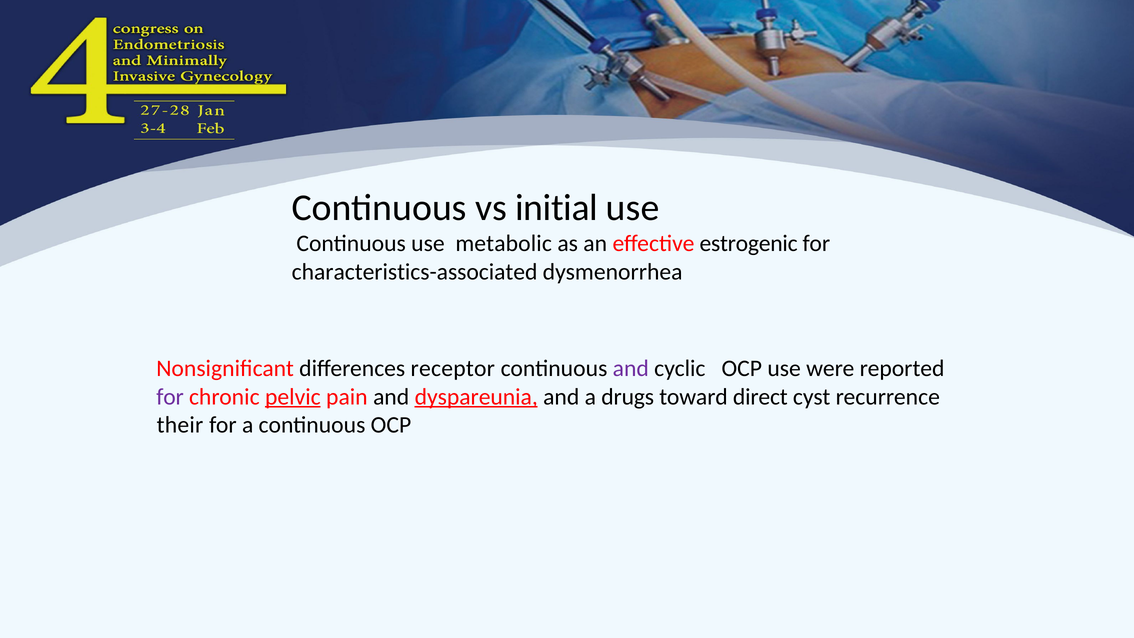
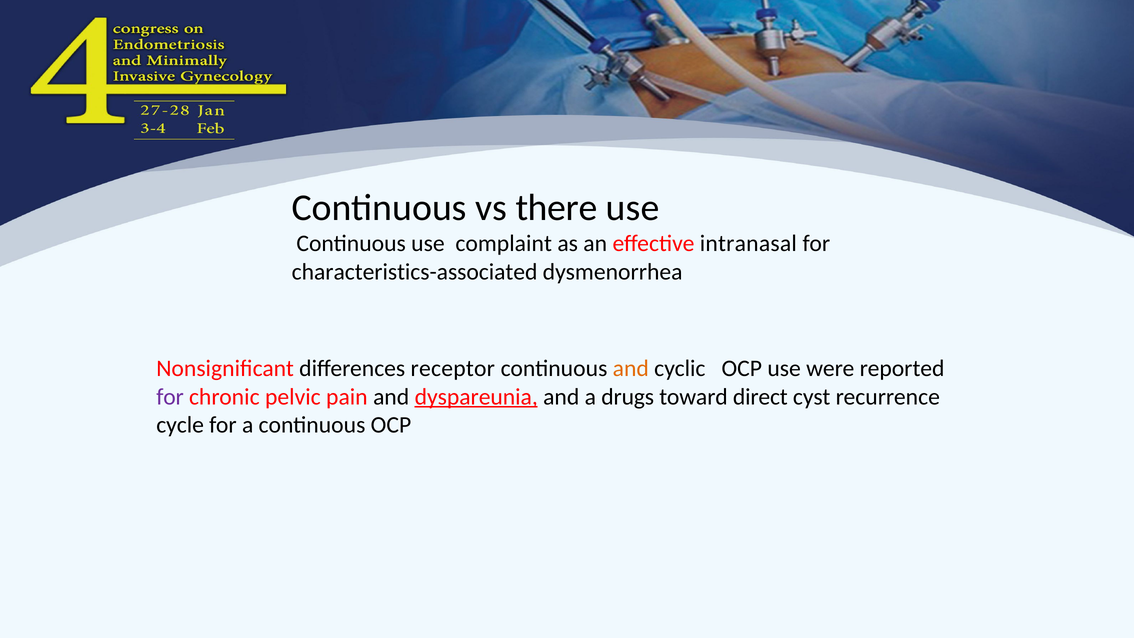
initial: initial -> there (557, 208)
metabolic: metabolic -> complaint (504, 243)
estrogenic: estrogenic -> intranasal (748, 243)
and colour: purple -> orange (631, 368)
pelvic underline: present -> none (293, 397)
their: their -> cycle (180, 425)
